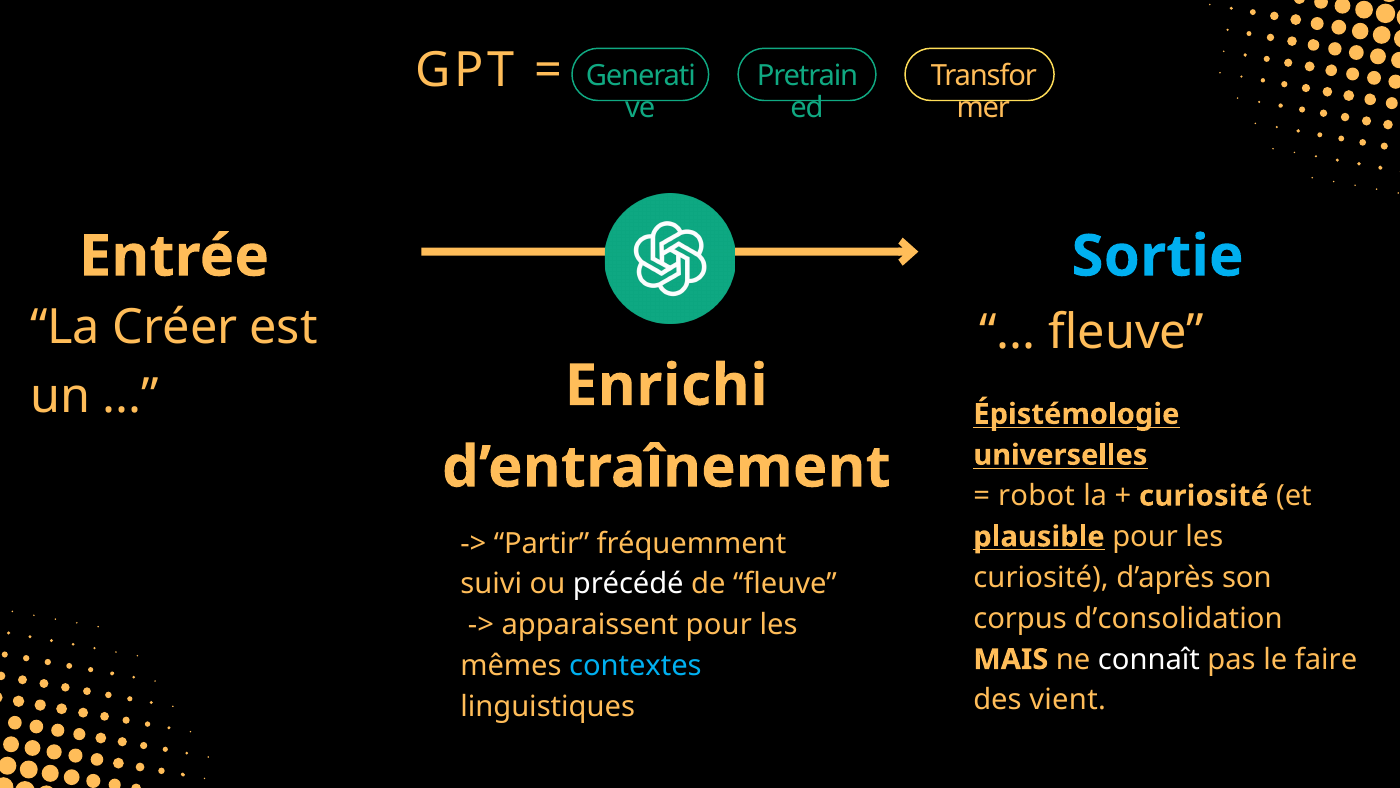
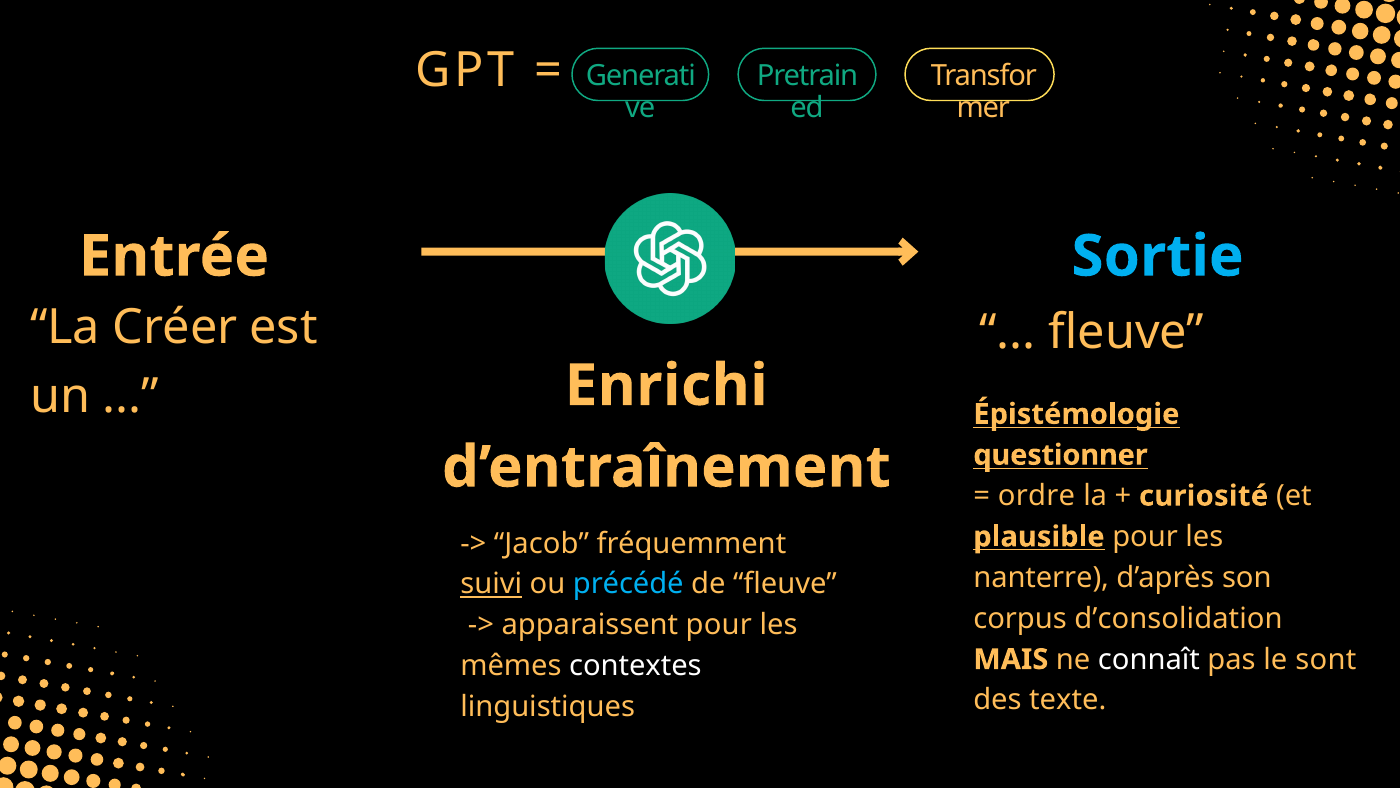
universelles: universelles -> questionner (1060, 455)
robot: robot -> ordre (1036, 496)
Partir: Partir -> Jacob (541, 543)
curiosité: curiosité -> nanterre (1041, 577)
suivi underline: none -> present (491, 584)
précédé colour: white -> light blue (628, 584)
faire: faire -> sont (1326, 659)
contextes colour: light blue -> white (635, 666)
vient: vient -> texte (1068, 700)
